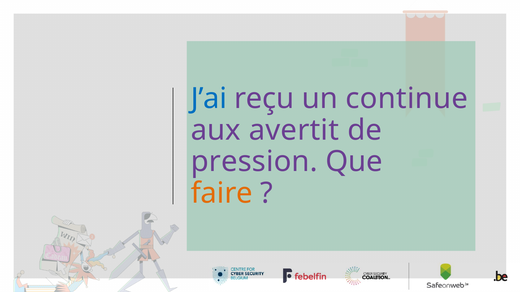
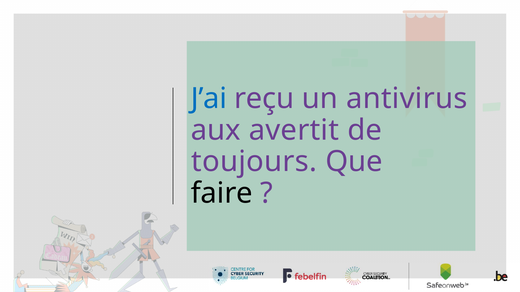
continue: continue -> antivirus (407, 99)
pression: pression -> toujours (254, 162)
faire colour: orange -> black (222, 193)
